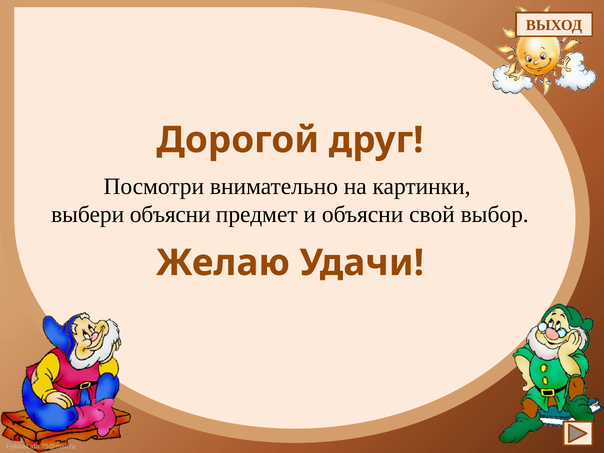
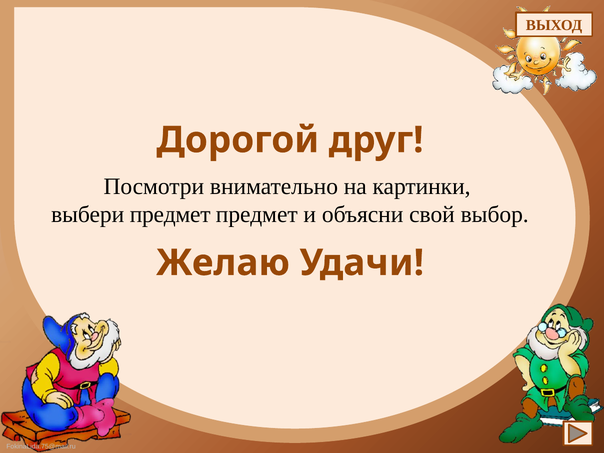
выбери объясни: объясни -> предмет (170, 215)
